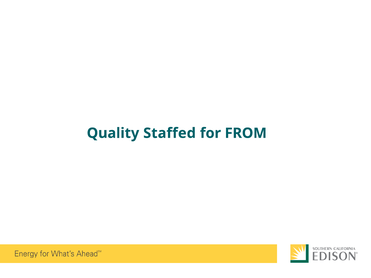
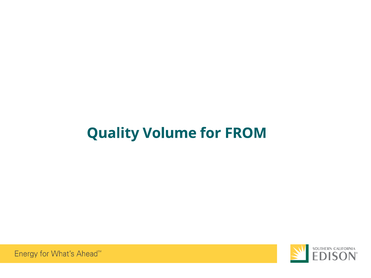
Staffed: Staffed -> Volume (170, 133)
